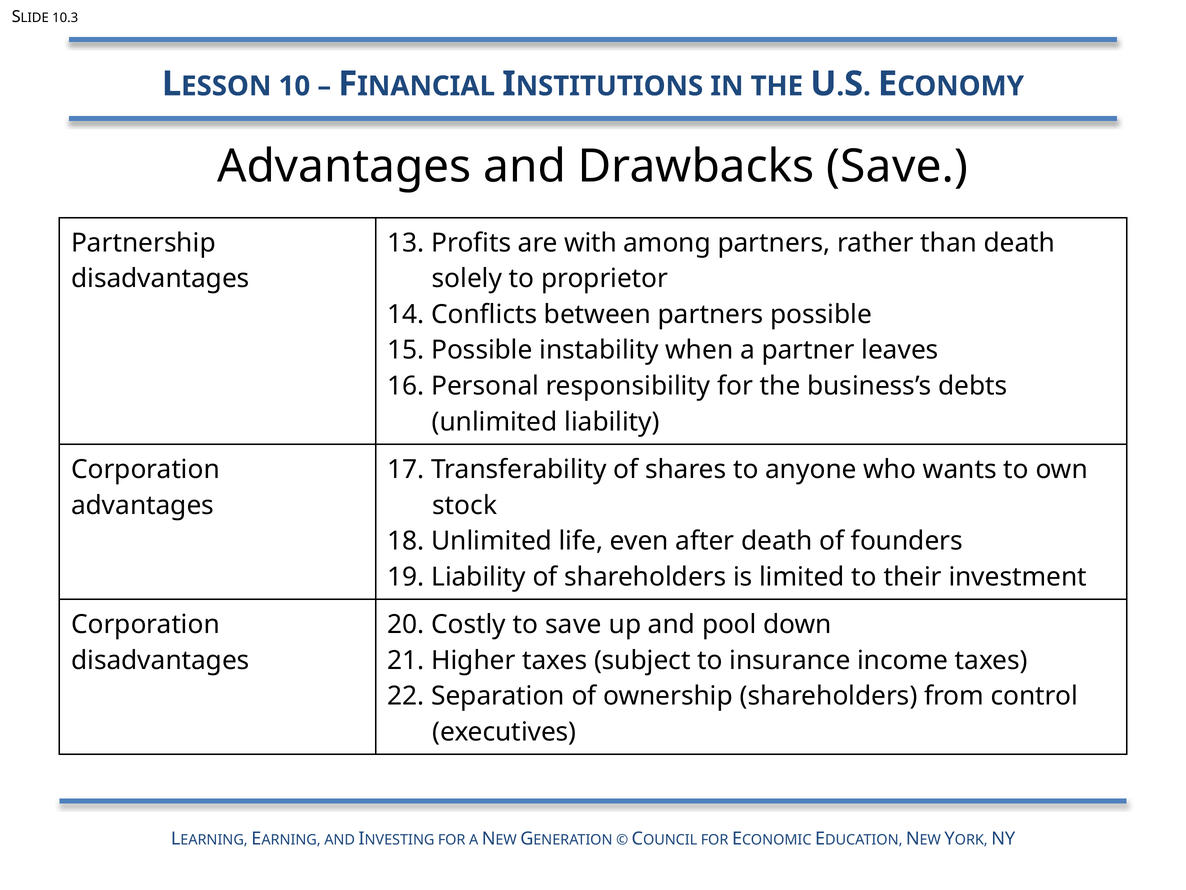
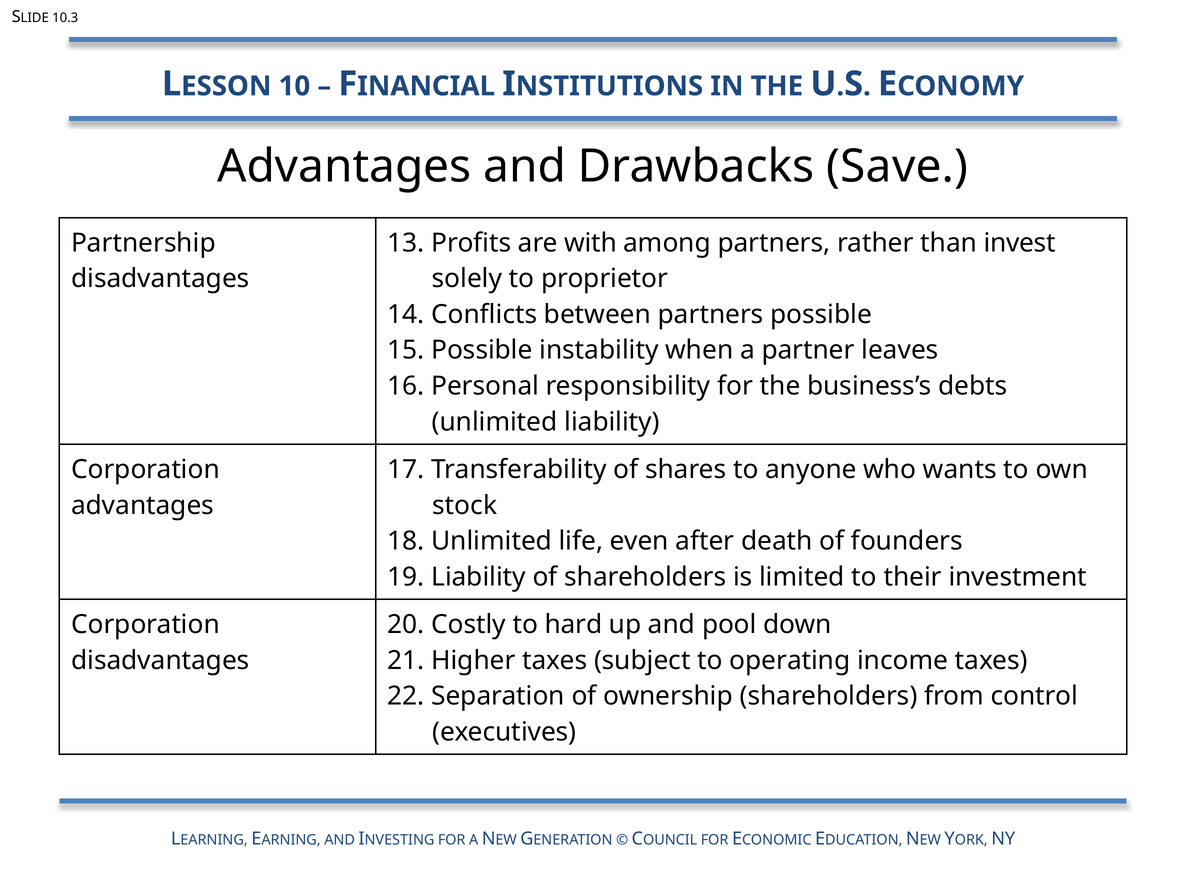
than death: death -> invest (1020, 243)
to save: save -> hard (574, 624)
insurance: insurance -> operating (790, 660)
